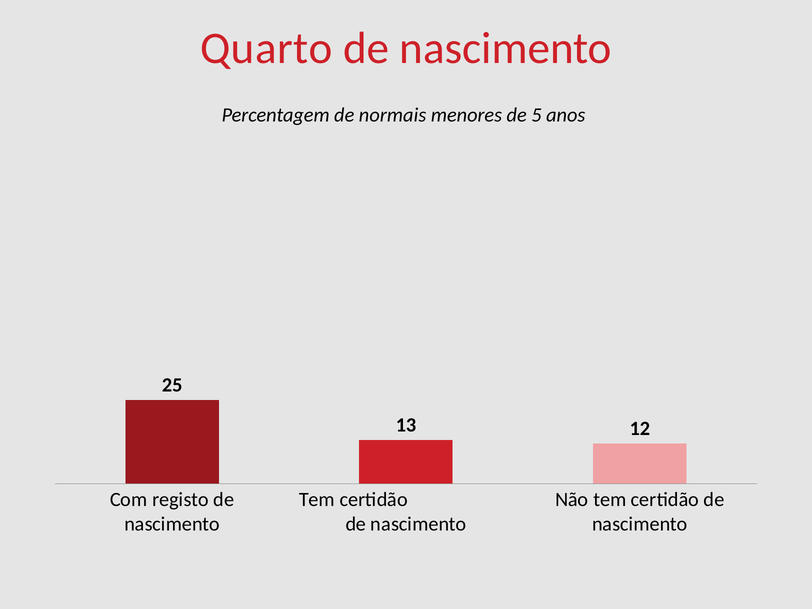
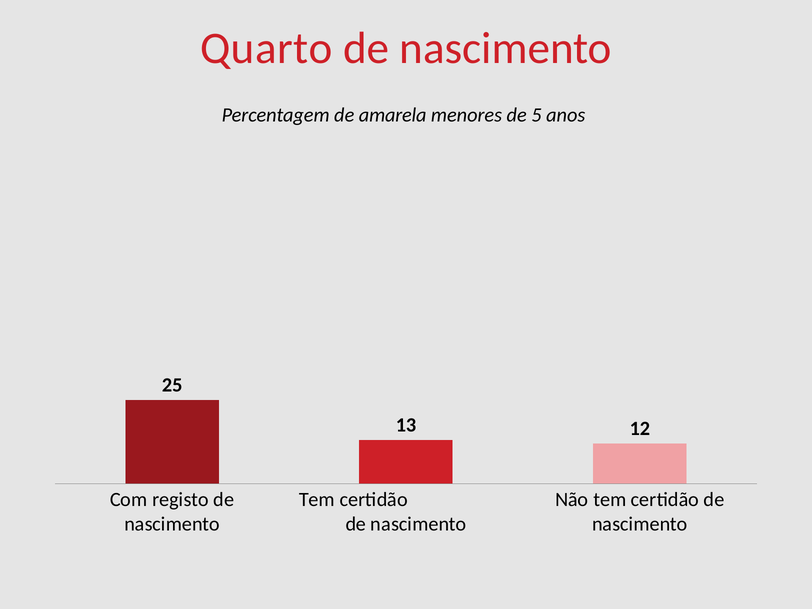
normais: normais -> amarela (393, 115)
